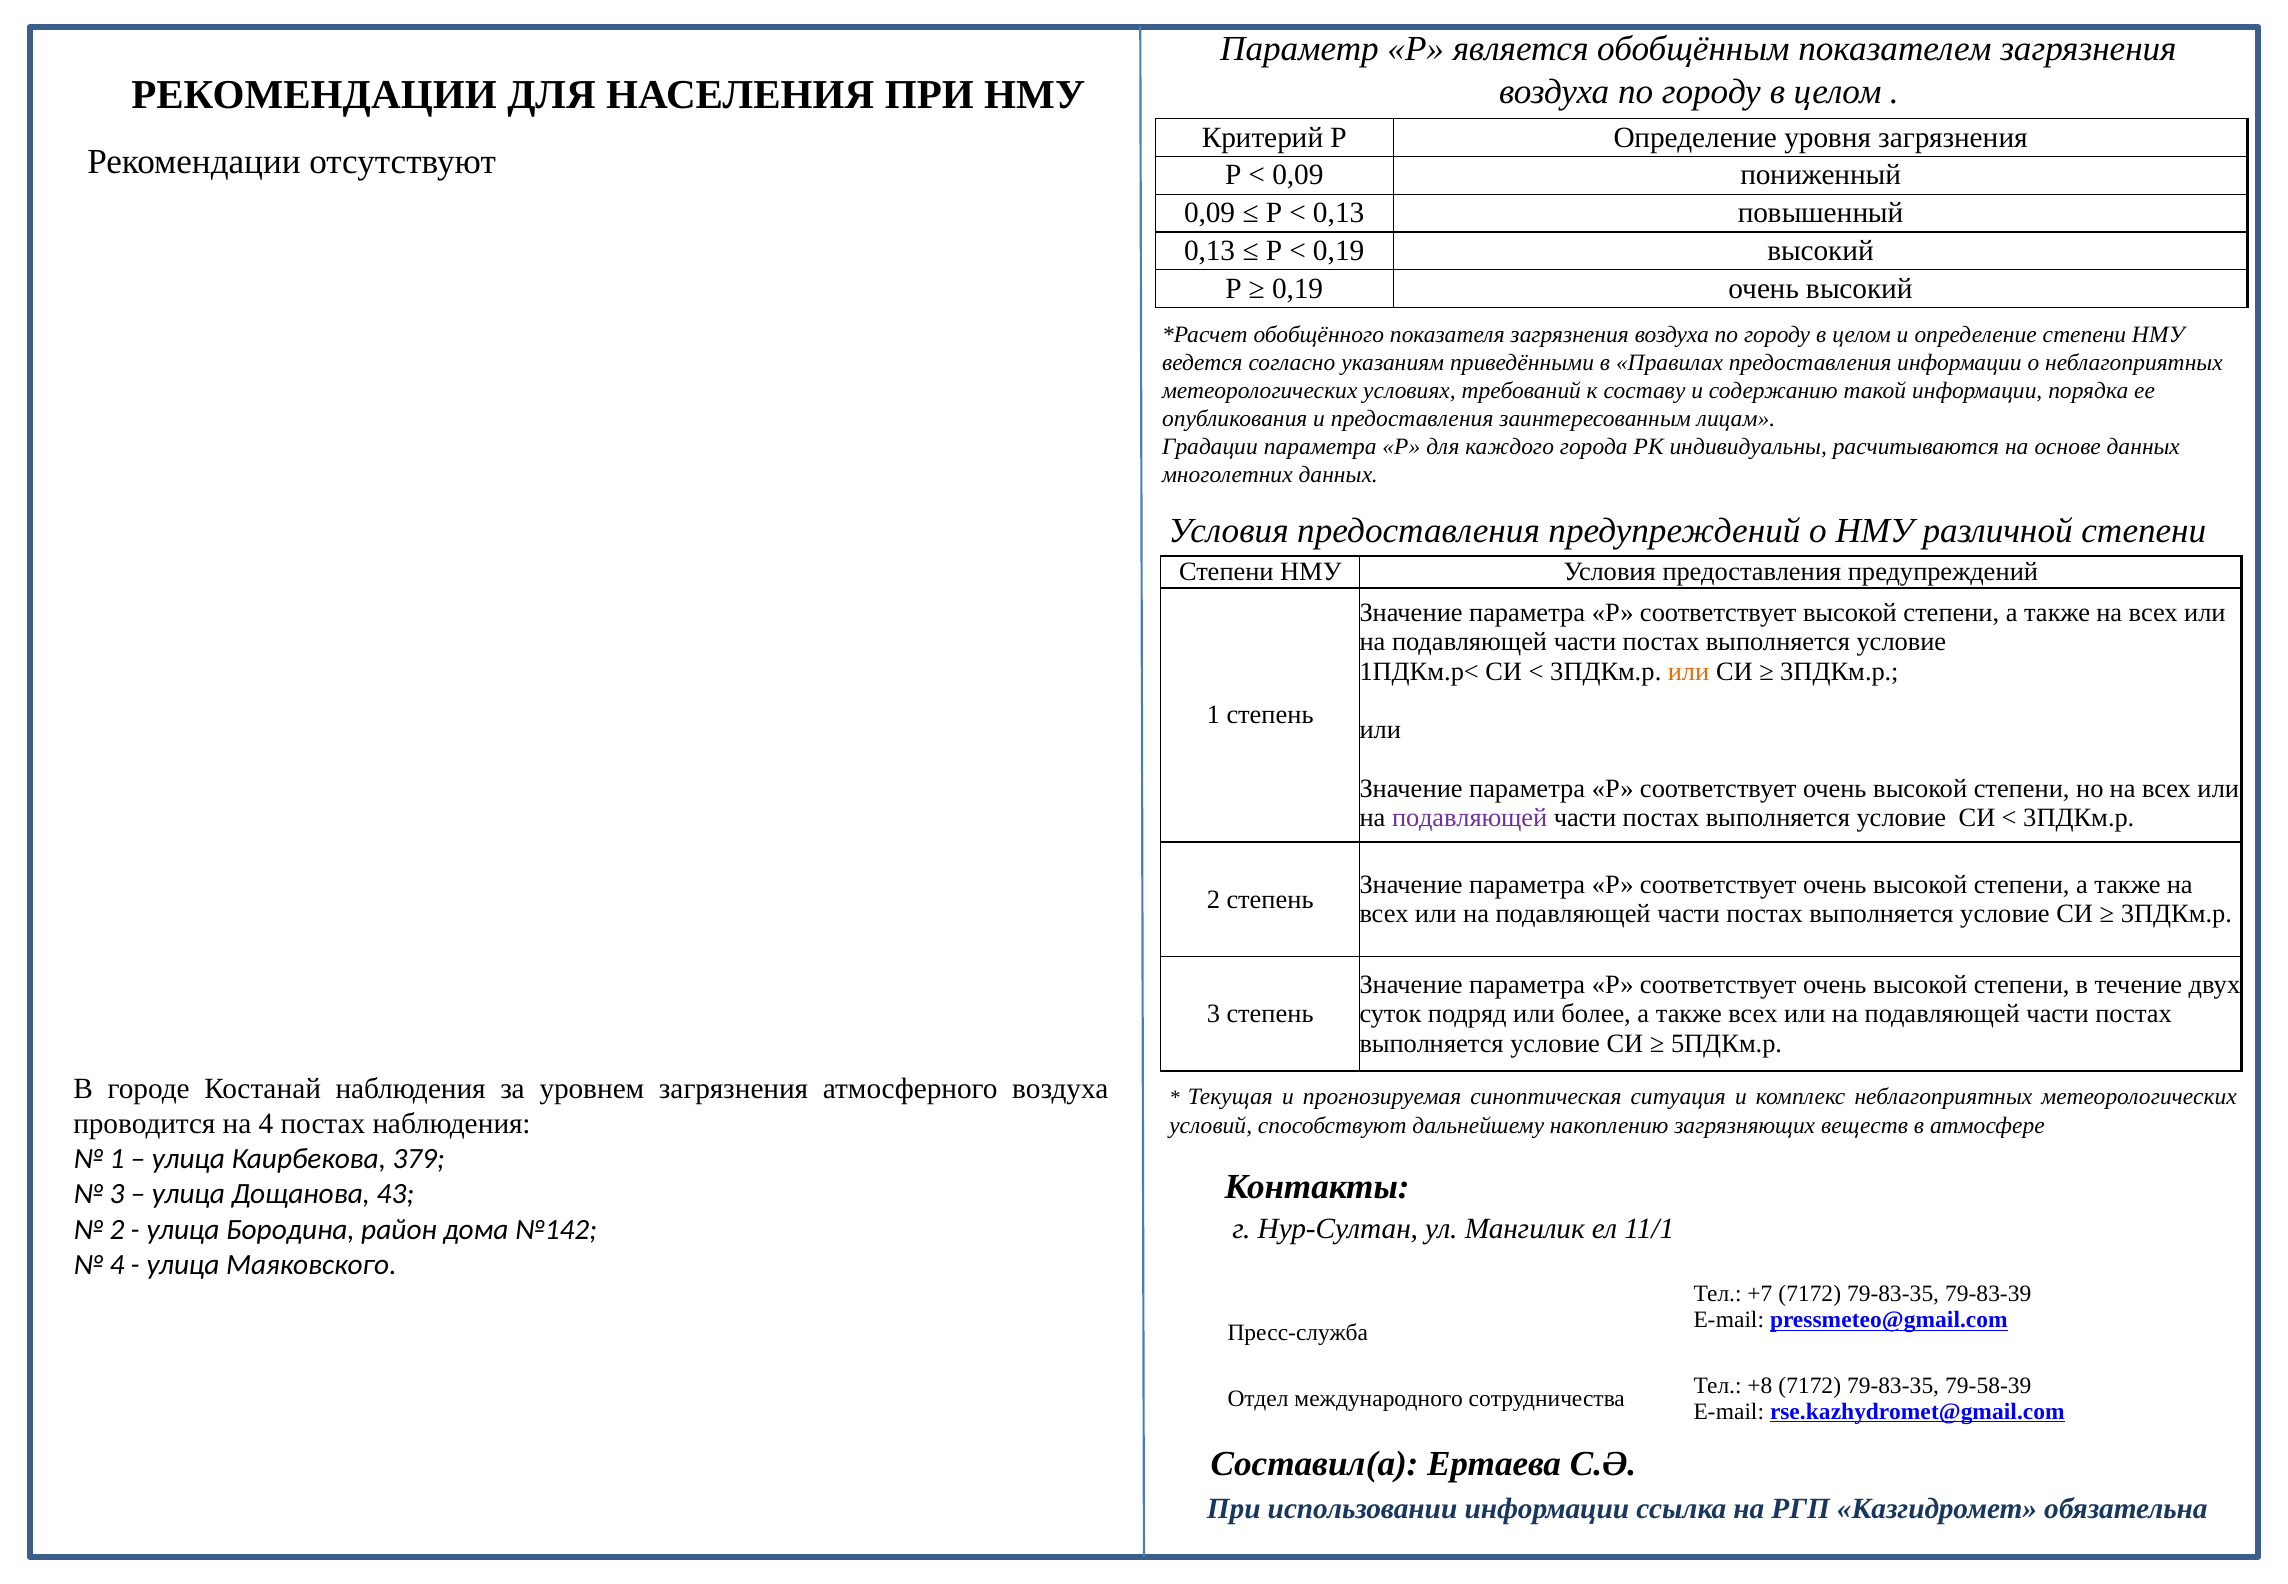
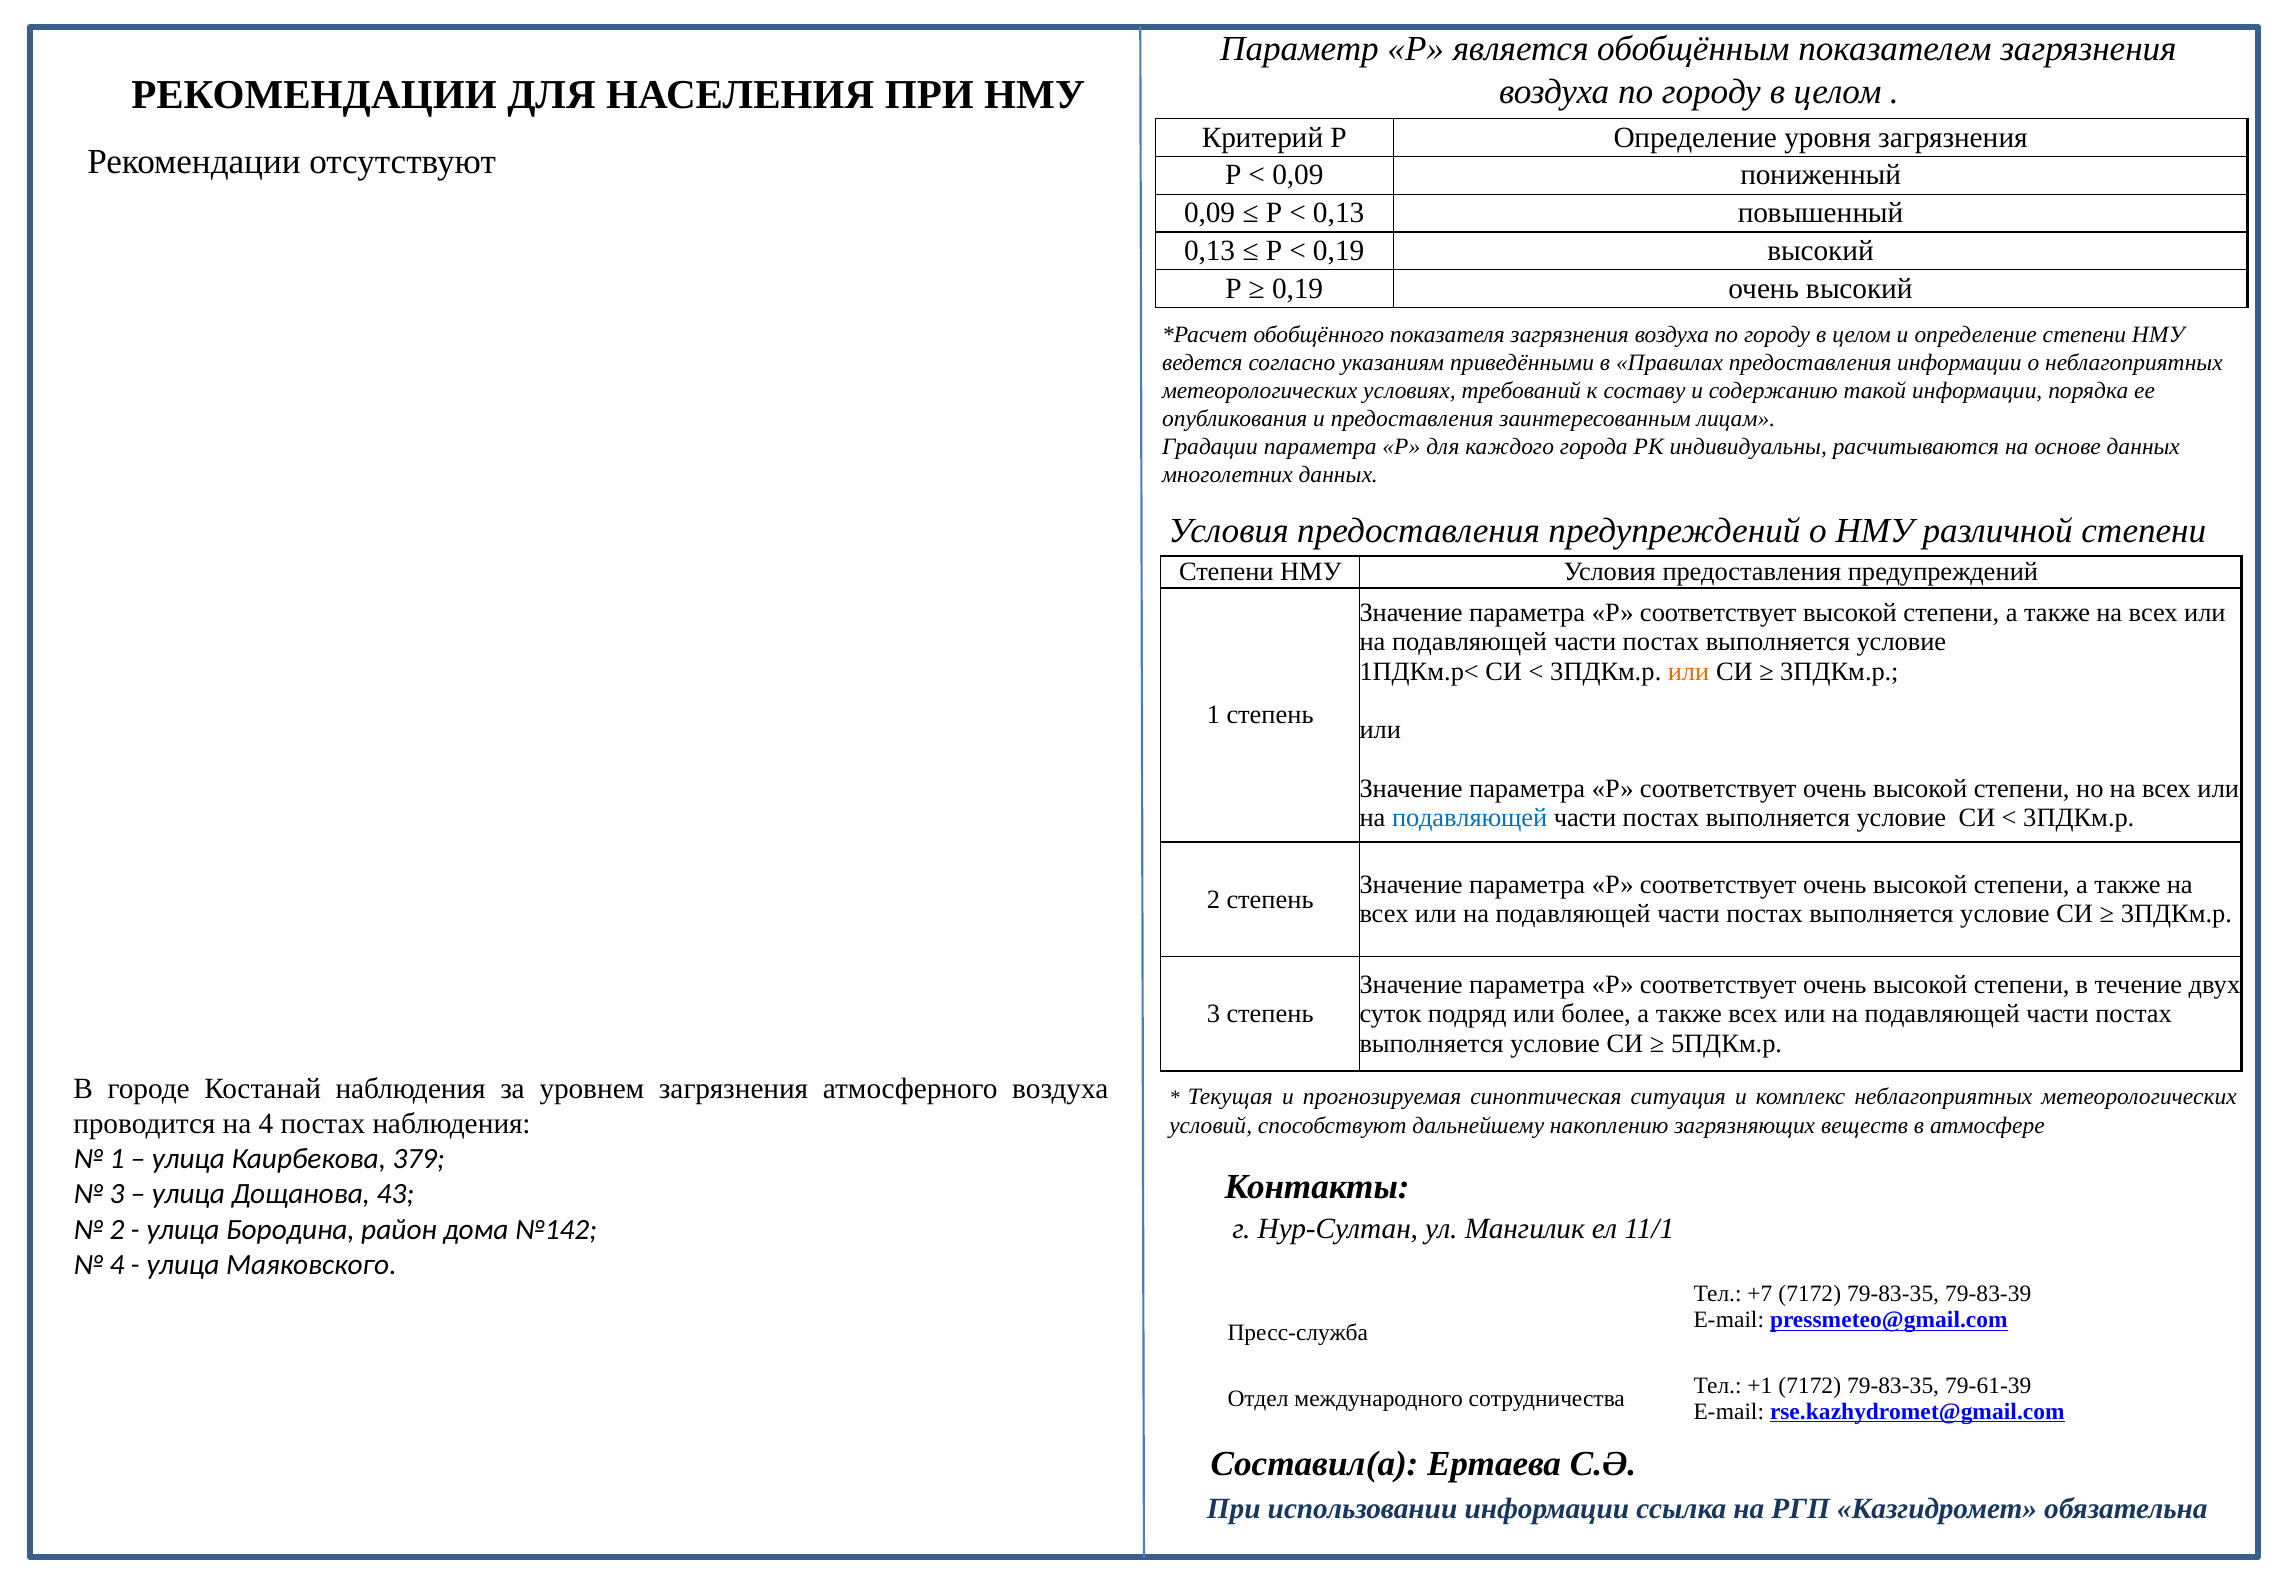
подавляющей colour: purple -> blue (1470, 818)
+8: +8 -> +1 (1760, 1385)
79-58-39: 79-58-39 -> 79-61-39 (1988, 1385)
